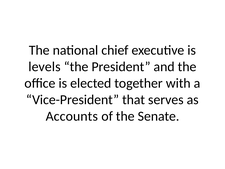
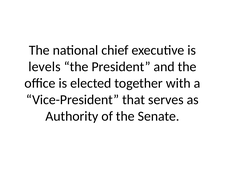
Accounts: Accounts -> Authority (72, 116)
